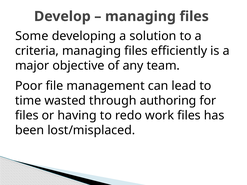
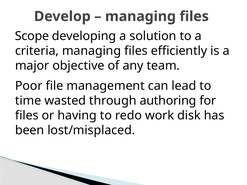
Some: Some -> Scope (32, 36)
work files: files -> disk (189, 116)
